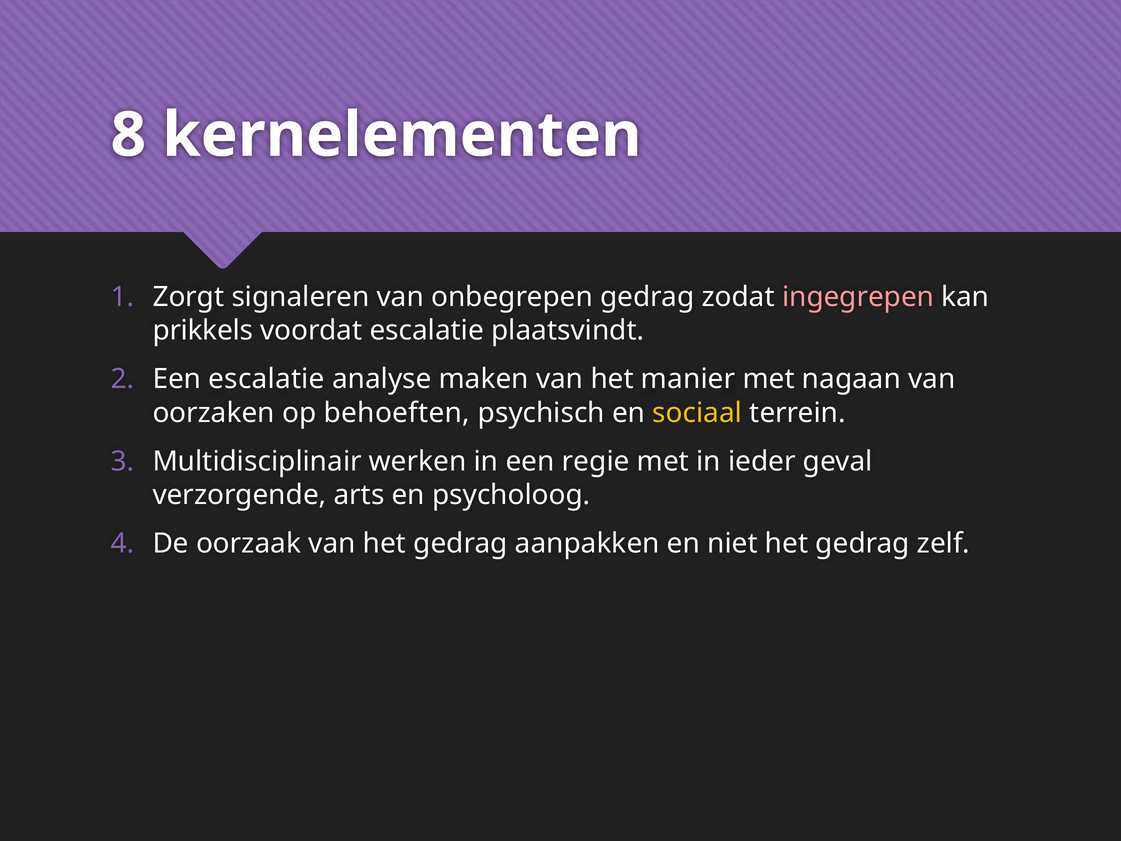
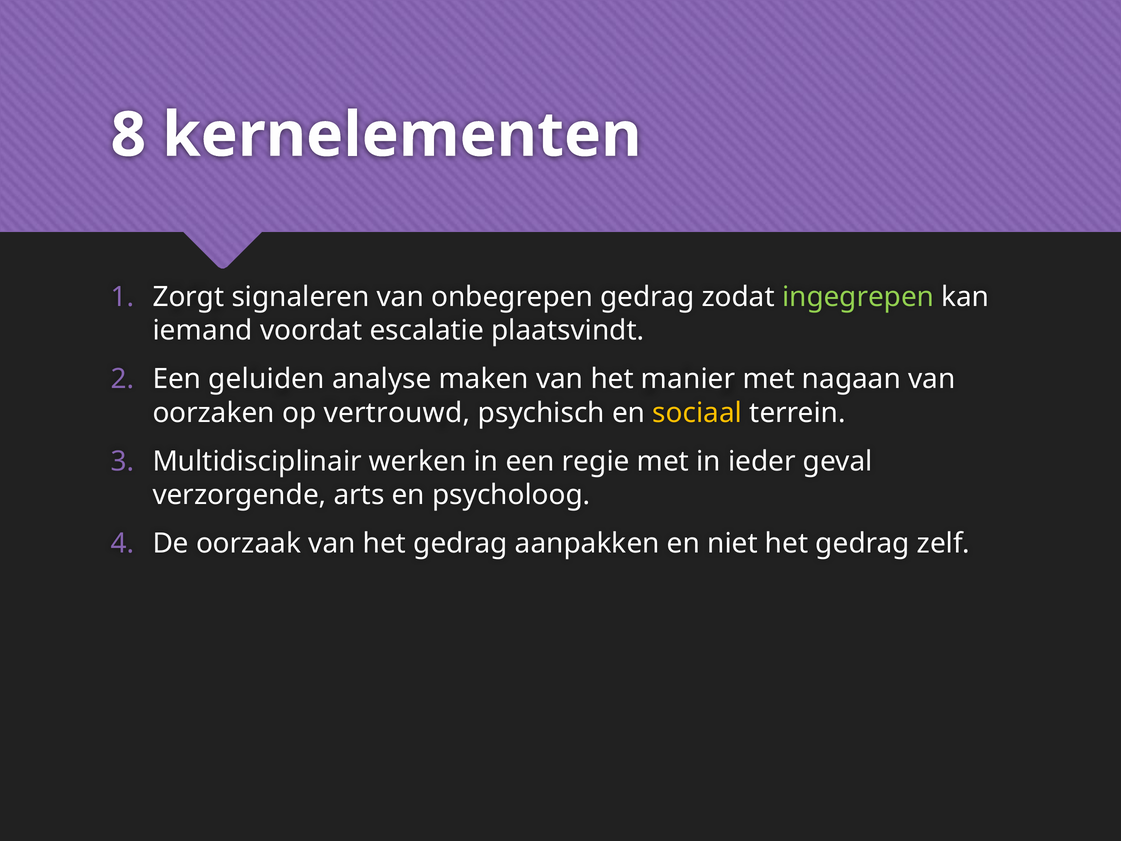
ingegrepen colour: pink -> light green (858, 297)
prikkels: prikkels -> iemand (203, 330)
Een escalatie: escalatie -> geluiden (267, 379)
behoeften: behoeften -> vertrouwd (397, 413)
